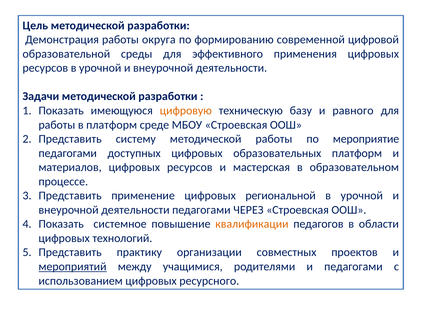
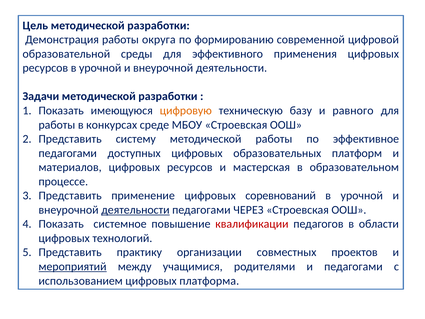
в платформ: платформ -> конкурсах (112, 125)
мероприятие: мероприятие -> эффективное (366, 139)
региональной: региональной -> соревнований (281, 196)
деятельности underline: none -> present (135, 210)
квалификации colour: orange -> red (252, 224)
ресурсного: ресурсного -> платформа (209, 281)
